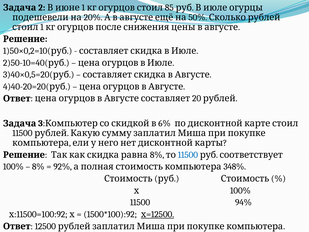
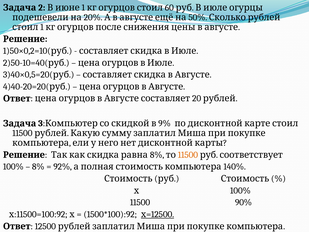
85: 85 -> 60 (169, 8)
6%: 6% -> 9% (164, 123)
11500 colour: blue -> orange (188, 155)
348%: 348% -> 140% (235, 167)
94%: 94% -> 90% (243, 202)
